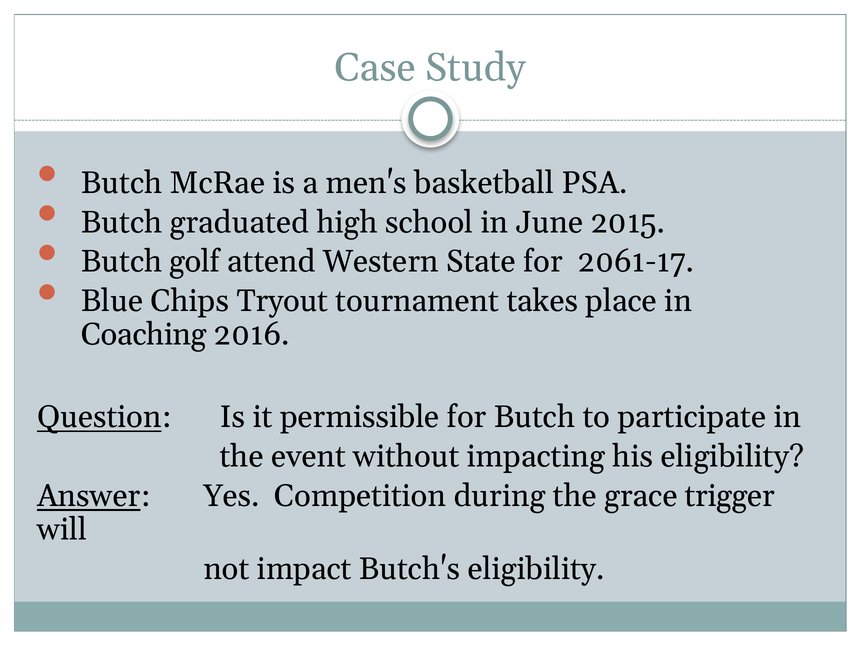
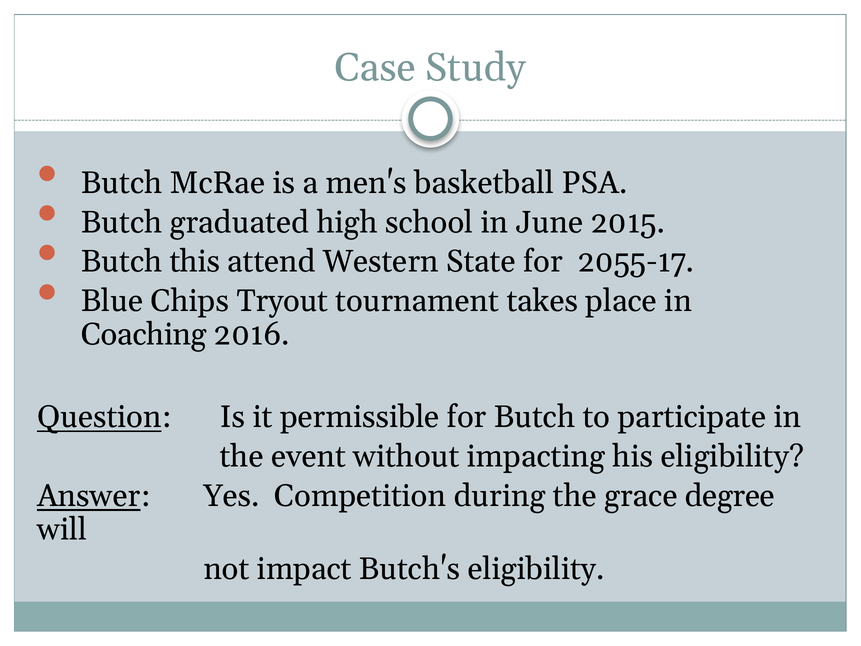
golf: golf -> this (195, 262)
2061-17: 2061-17 -> 2055-17 (636, 262)
trigger: trigger -> degree (730, 496)
